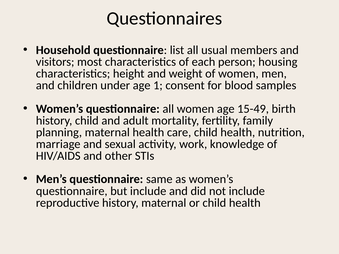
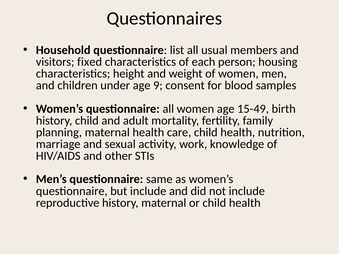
most: most -> fixed (90, 62)
1: 1 -> 9 (158, 86)
